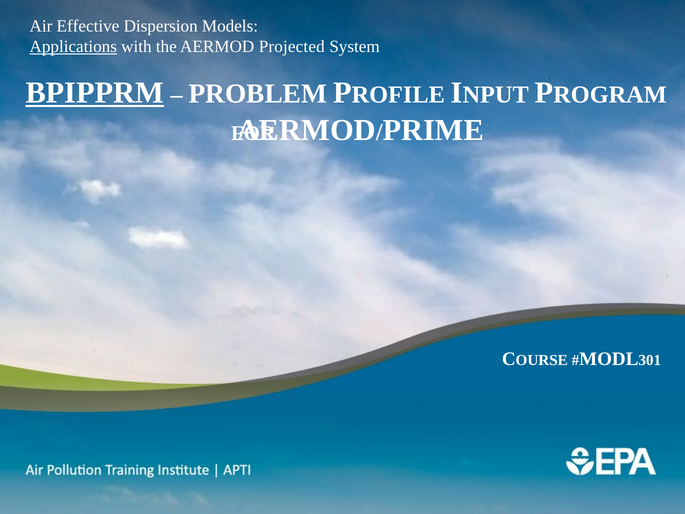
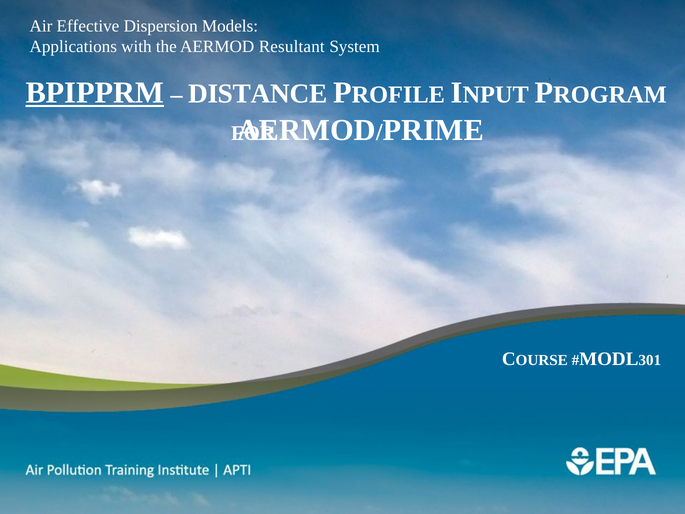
Applications underline: present -> none (73, 47)
Projected: Projected -> Resultant (292, 47)
PROBLEM: PROBLEM -> DISTANCE (258, 94)
